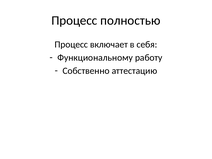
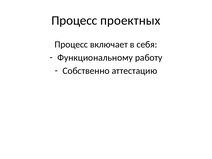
полностью: полностью -> проектных (130, 21)
